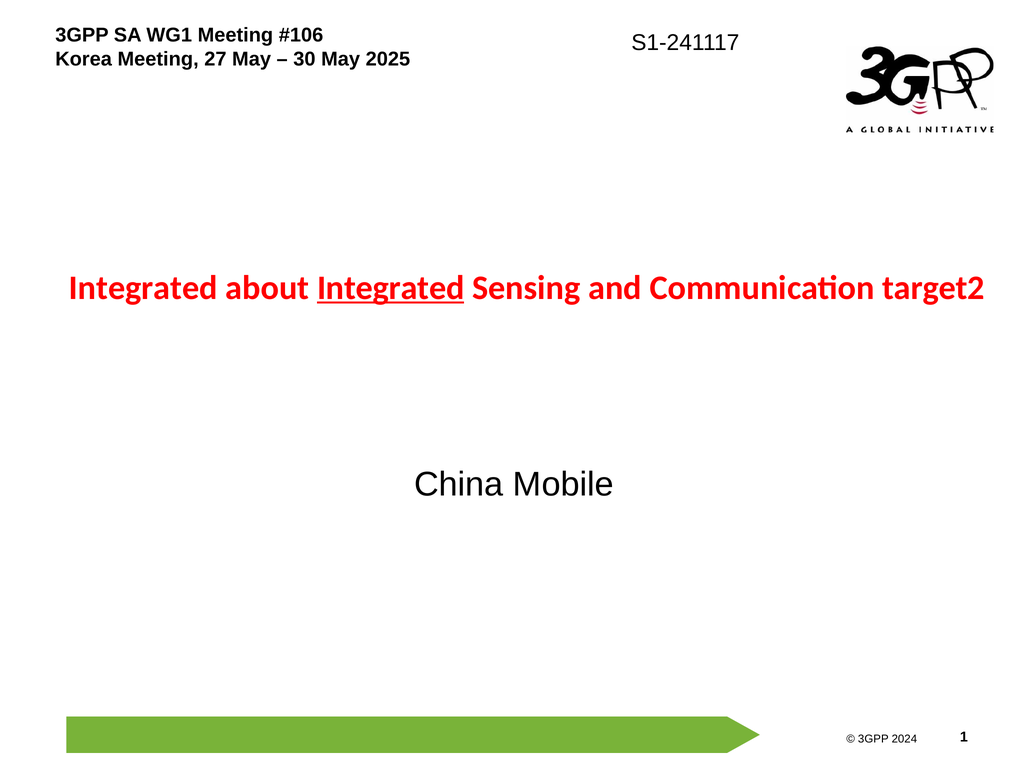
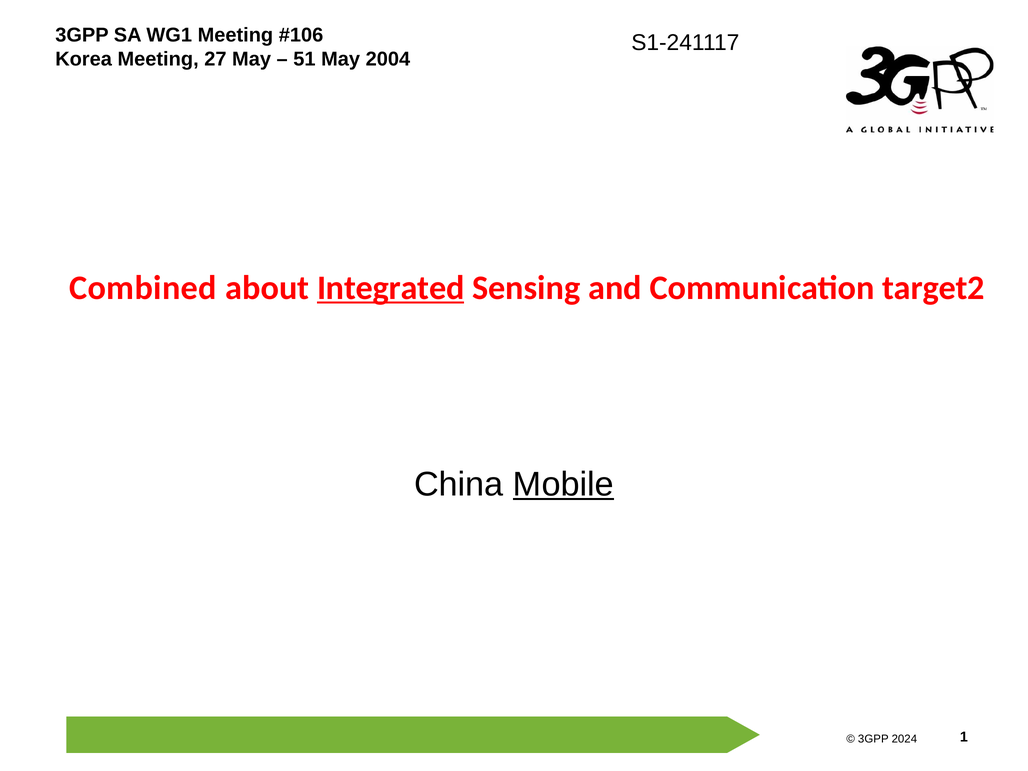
30: 30 -> 51 (304, 59)
2025: 2025 -> 2004 (388, 59)
Integrated: Integrated -> Combined (143, 288)
Mobile underline: none -> present (563, 484)
